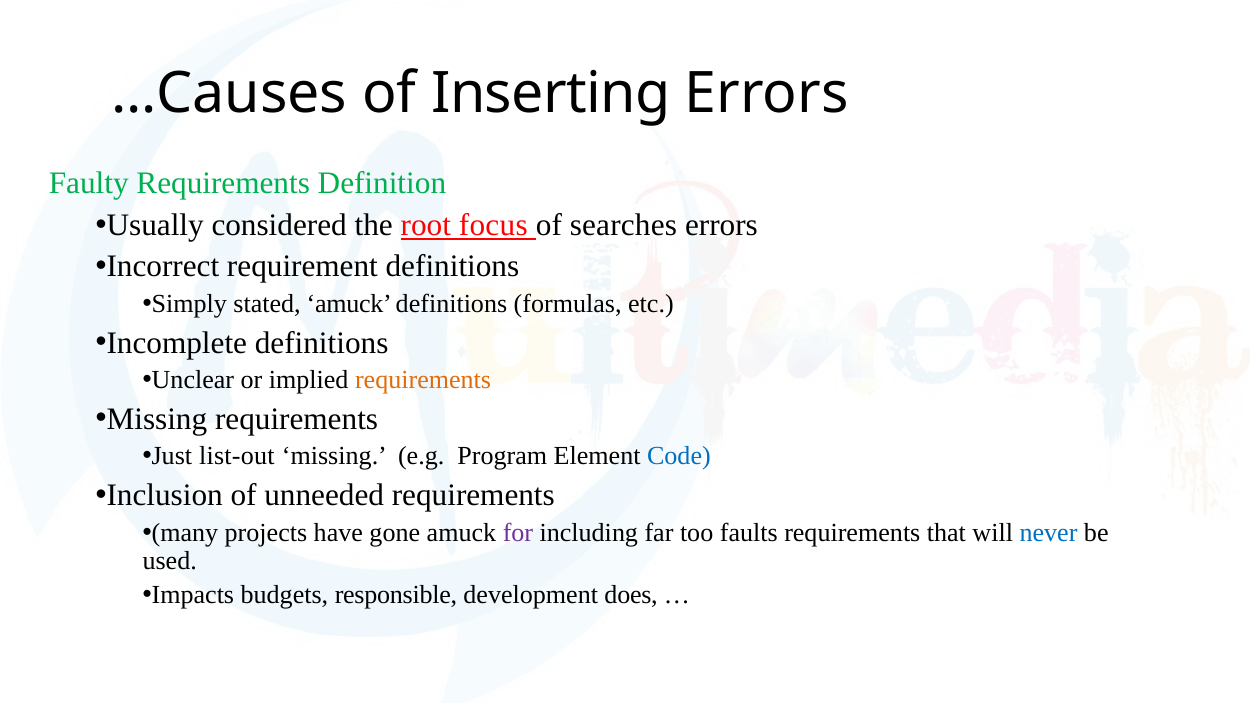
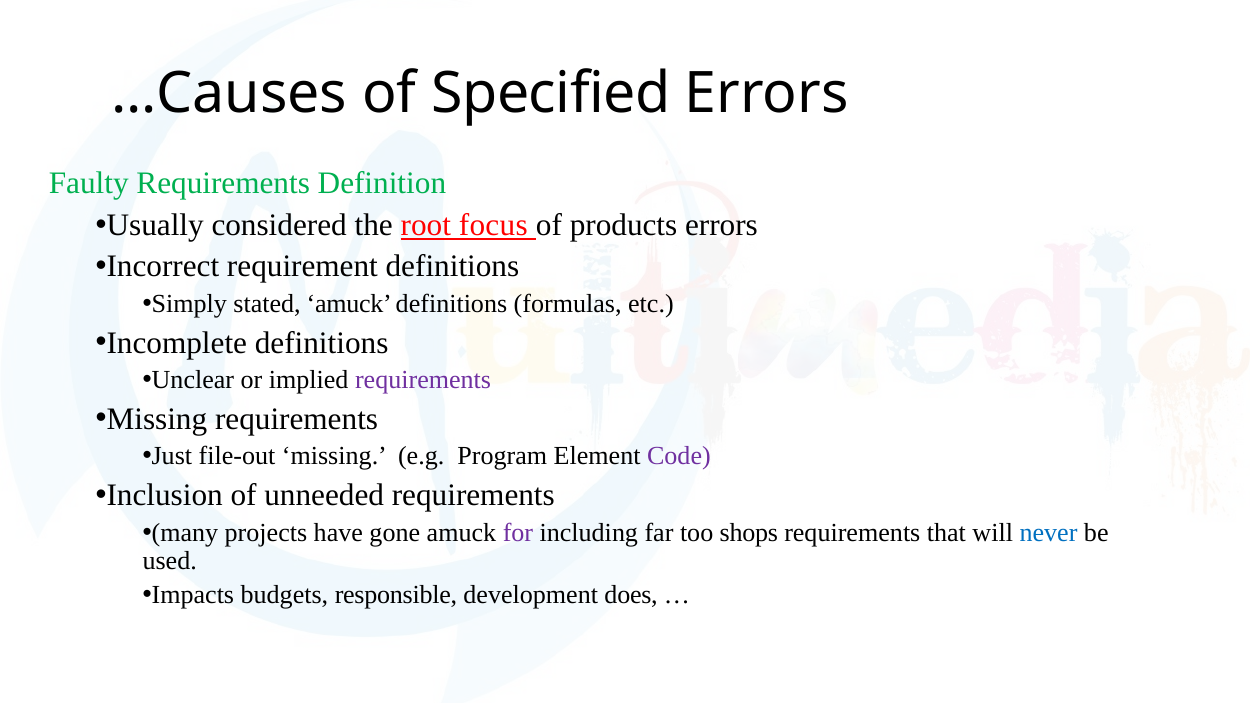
Inserting: Inserting -> Specified (551, 94)
searches: searches -> products (624, 225)
requirements colour: orange -> purple (423, 380)
list-out: list-out -> file-out (237, 456)
Code colour: blue -> purple (679, 456)
faults: faults -> shops (749, 533)
